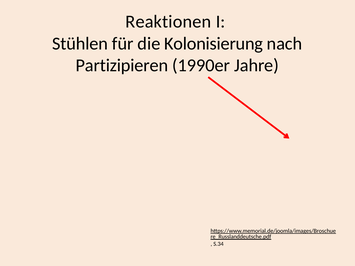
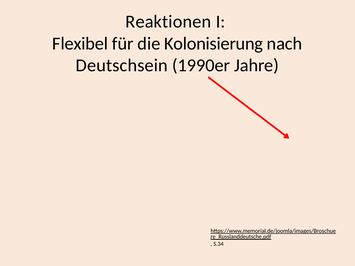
Stühlen: Stühlen -> Flexibel (80, 44)
Partizipieren: Partizipieren -> Deutschsein (122, 65)
